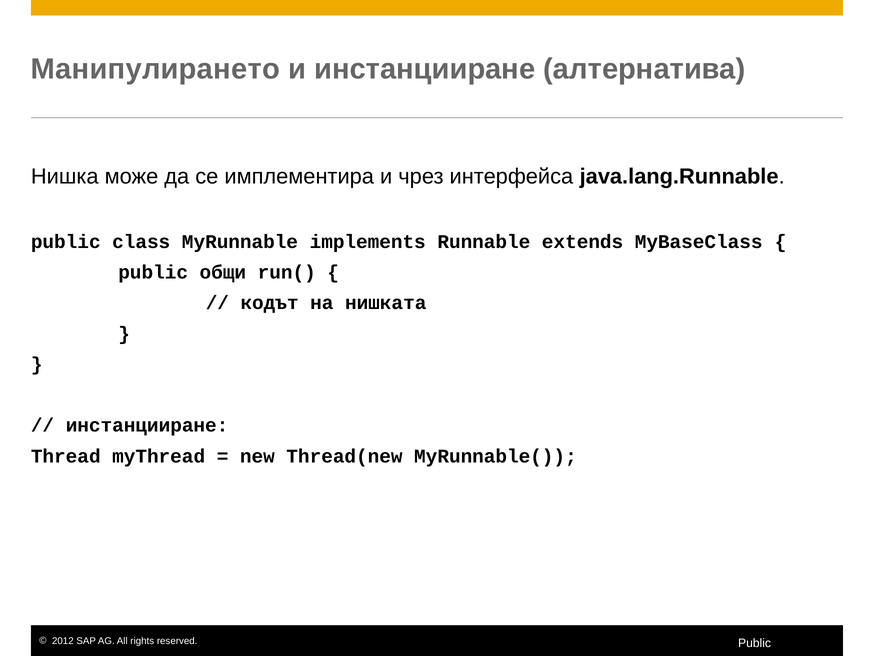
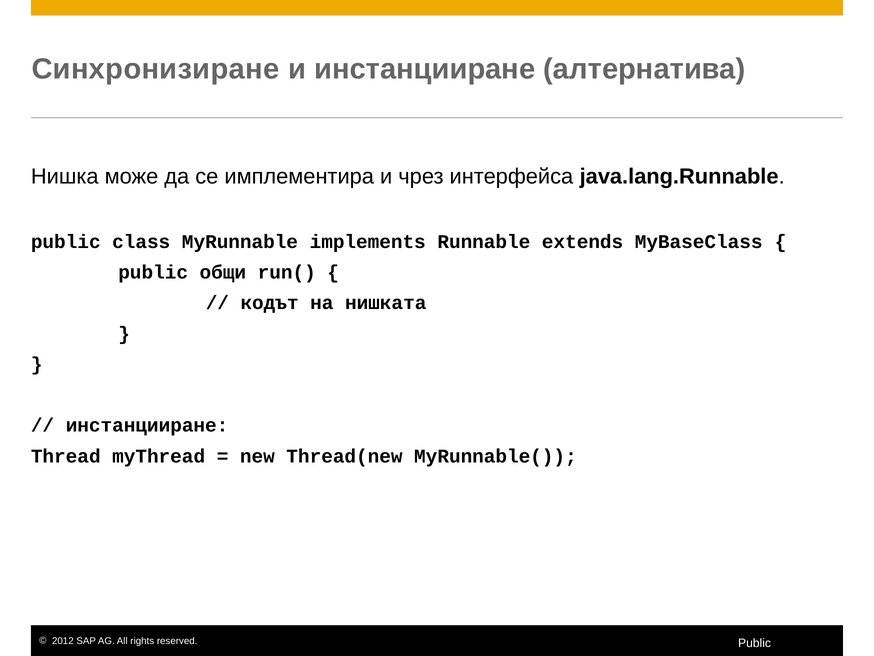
Манипулирането: Манипулирането -> Синхронизиране (155, 69)
